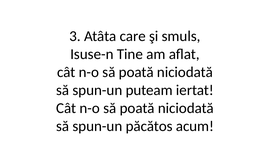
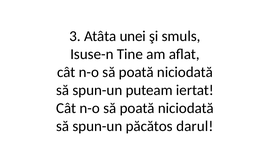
care: care -> unei (133, 36)
acum: acum -> darul (195, 126)
